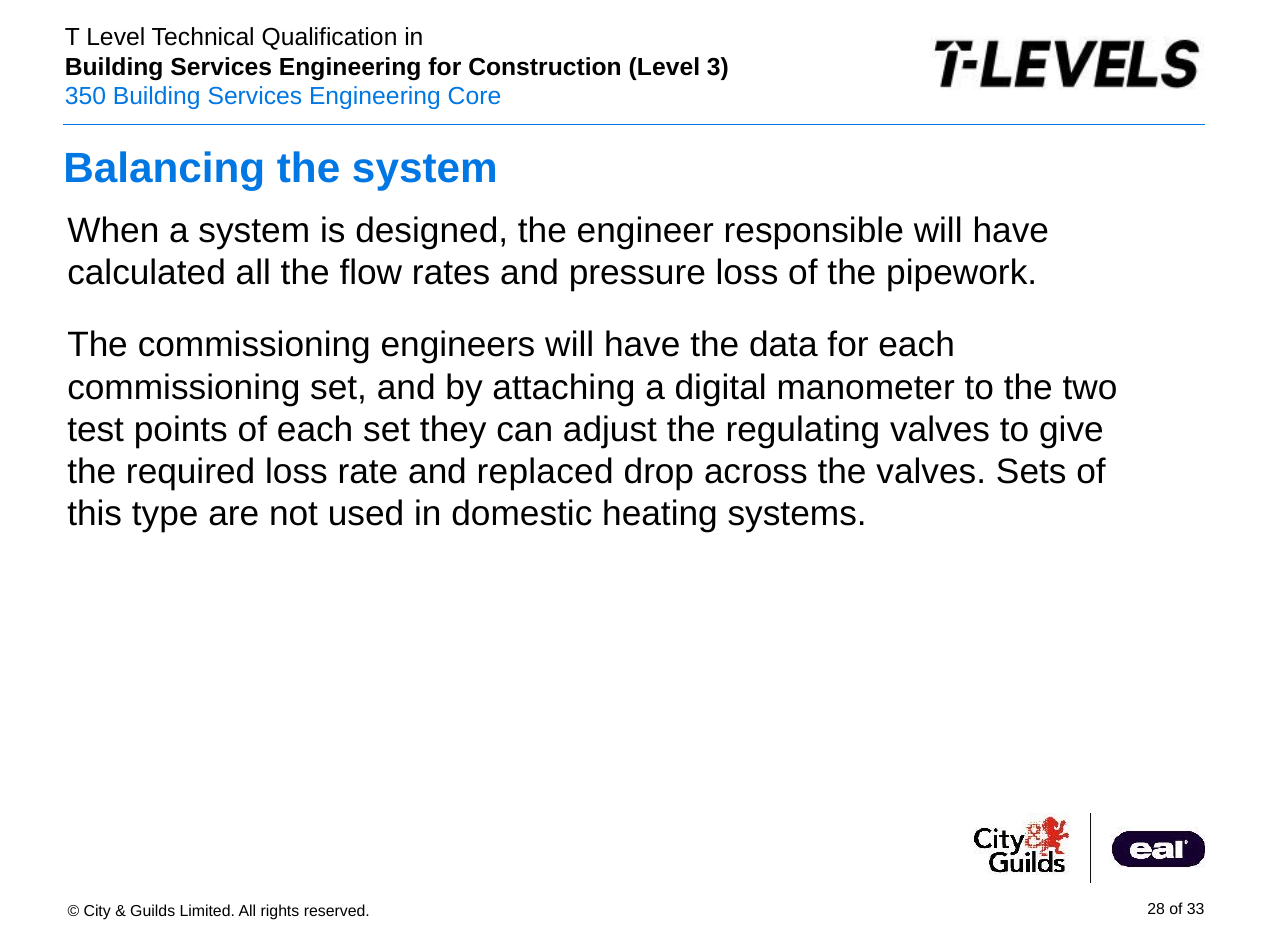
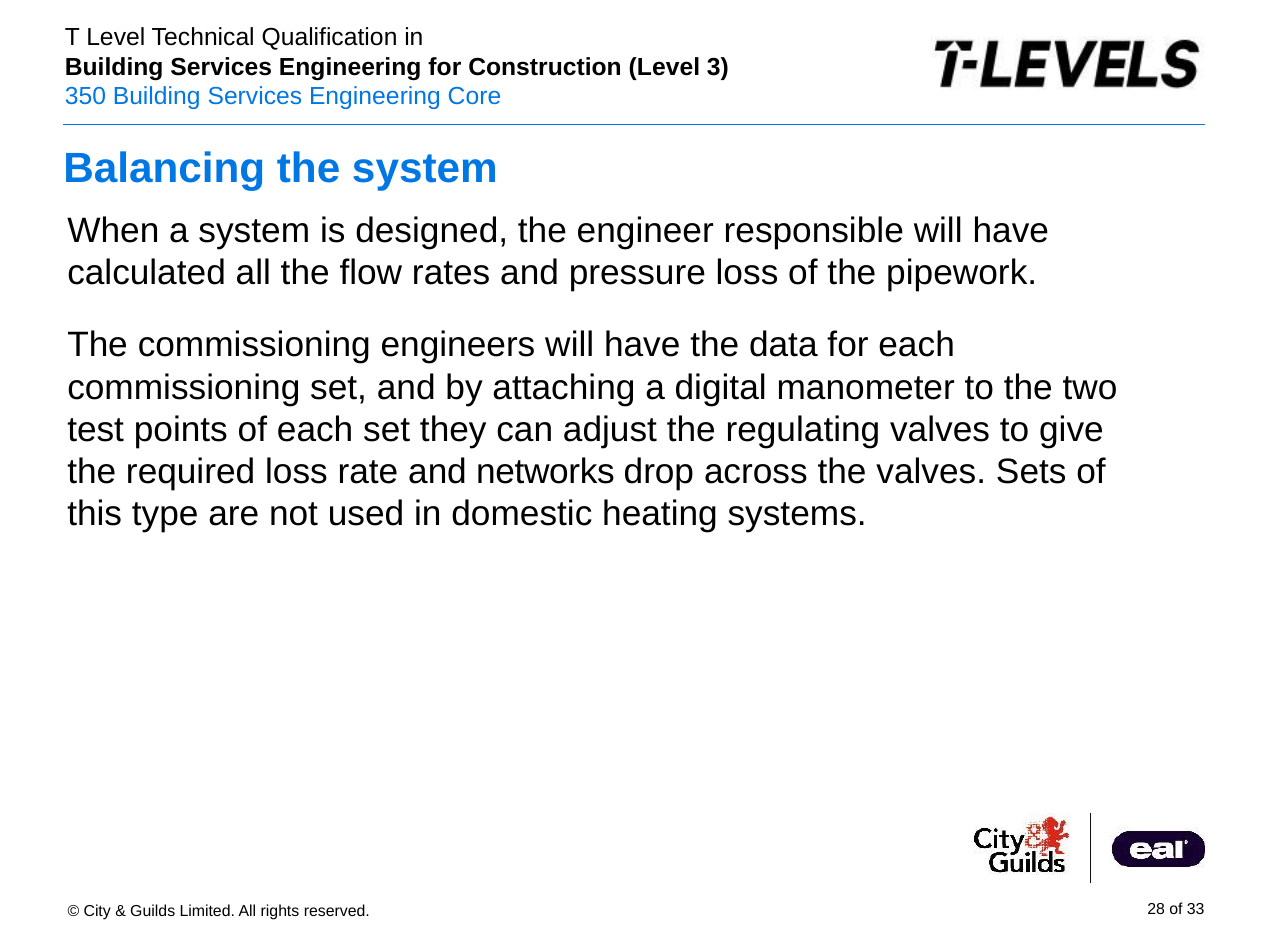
replaced: replaced -> networks (545, 472)
